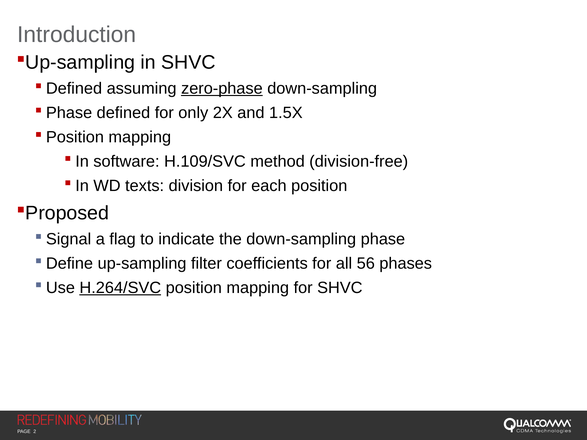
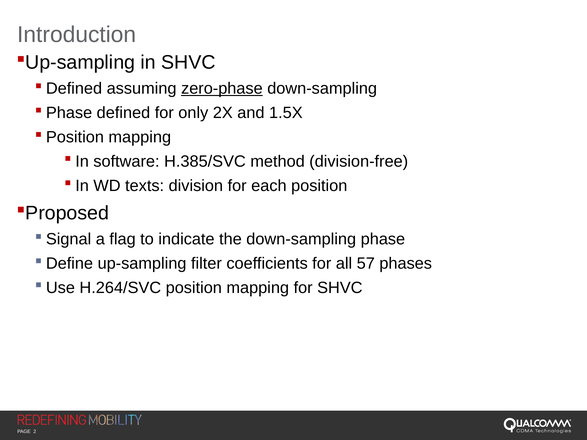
H.109/SVC: H.109/SVC -> H.385/SVC (205, 162)
56: 56 -> 57 (366, 264)
H.264/SVC underline: present -> none (120, 288)
